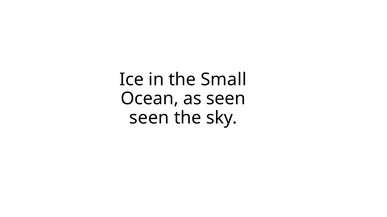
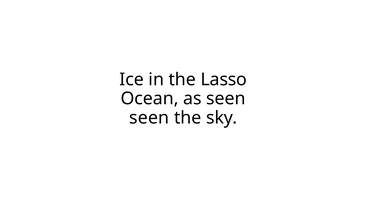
Small: Small -> Lasso (224, 80)
